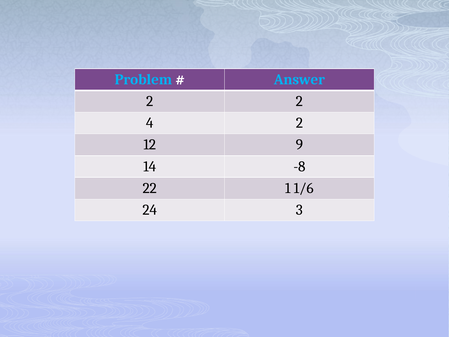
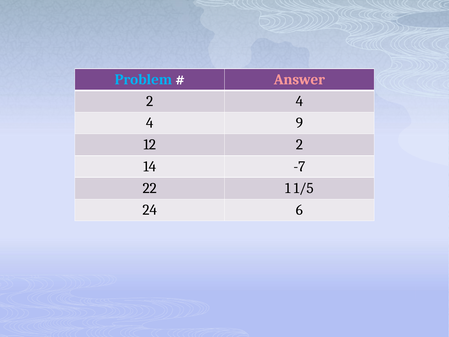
Answer colour: light blue -> pink (299, 79)
2 2: 2 -> 4 (299, 101)
4 2: 2 -> 9 (299, 123)
12 9: 9 -> 2 (299, 145)
-8: -8 -> -7 (299, 166)
1/6: 1/6 -> 1/5 (304, 188)
3: 3 -> 6 (299, 210)
